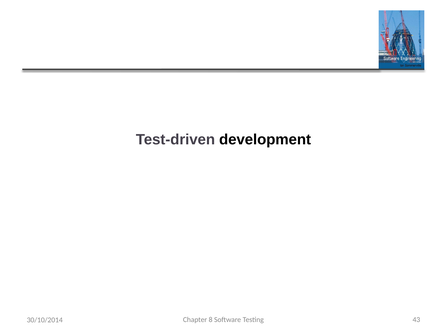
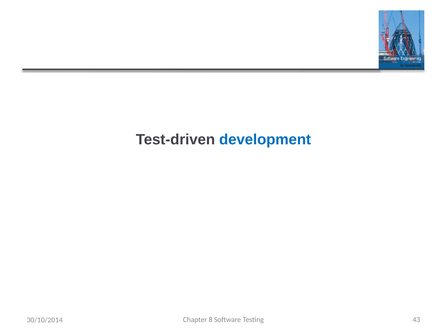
development colour: black -> blue (265, 140)
